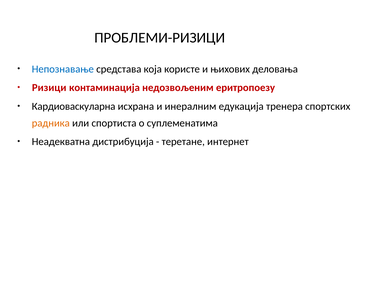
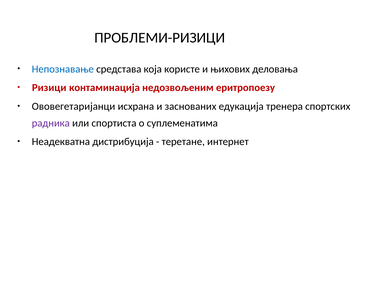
Кардиоваскуларна: Кардиоваскуларна -> Ововегетаријанци (74, 107)
инералним: инералним -> заснованих (191, 107)
радника colour: orange -> purple (51, 123)
